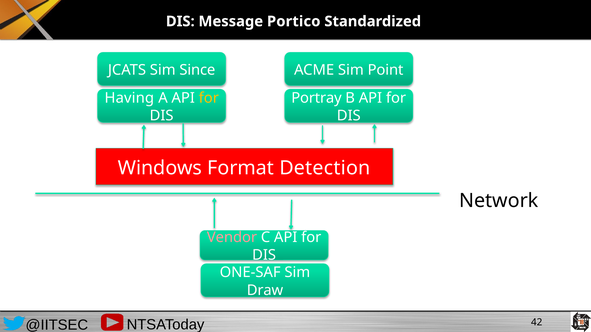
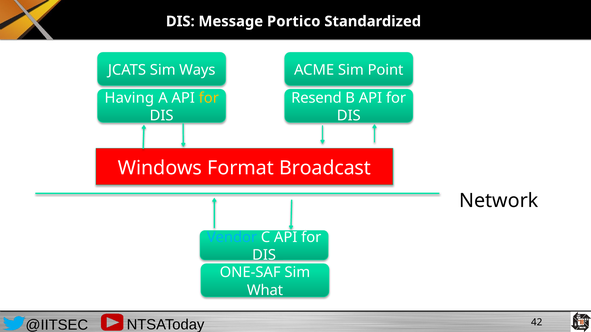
Since: Since -> Ways (197, 70)
Portray: Portray -> Resend (316, 98)
Detection: Detection -> Broadcast (325, 168)
Vendor colour: pink -> light blue (232, 238)
Draw: Draw -> What (265, 291)
